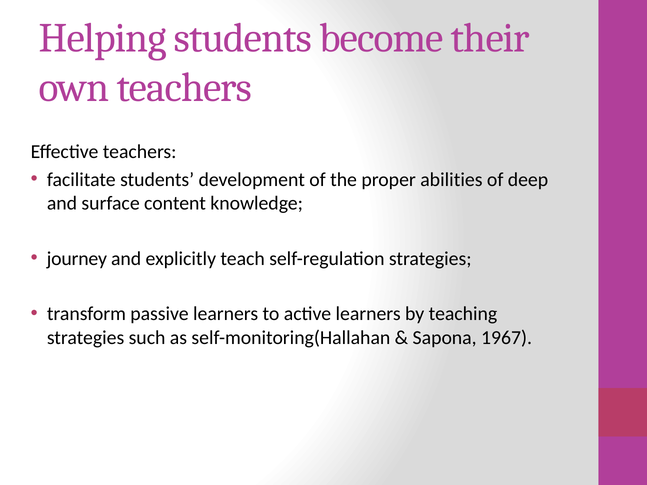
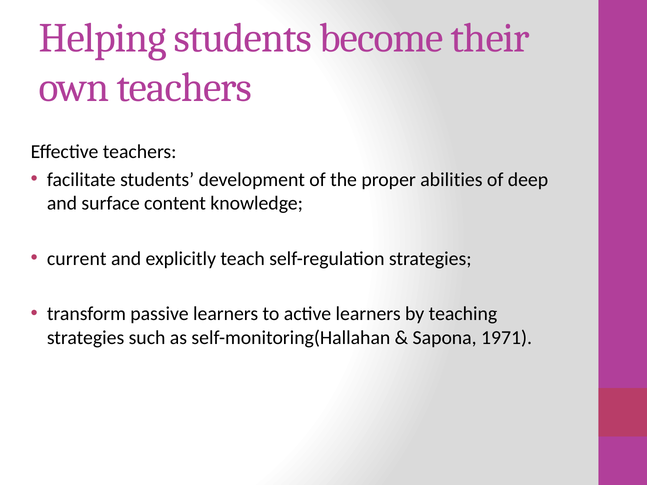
journey: journey -> current (77, 259)
1967: 1967 -> 1971 (507, 338)
